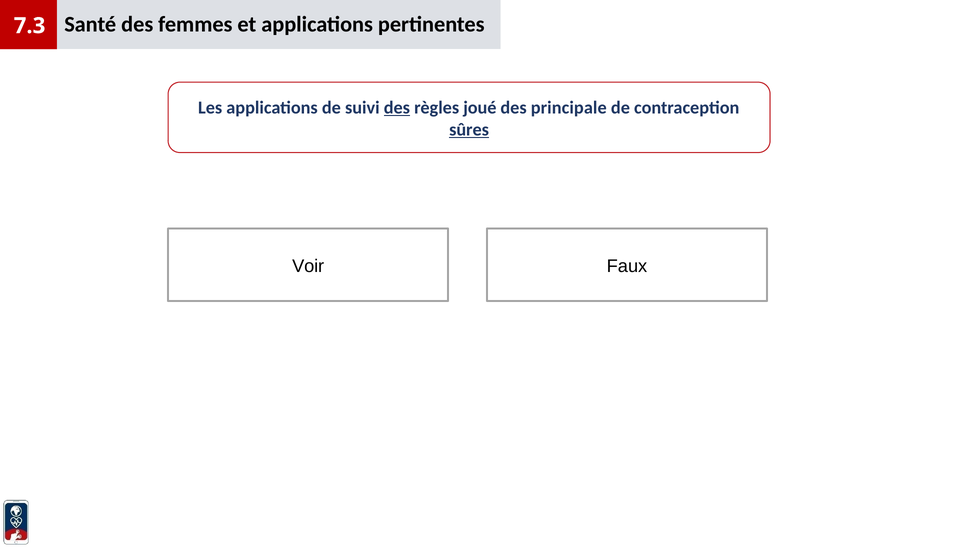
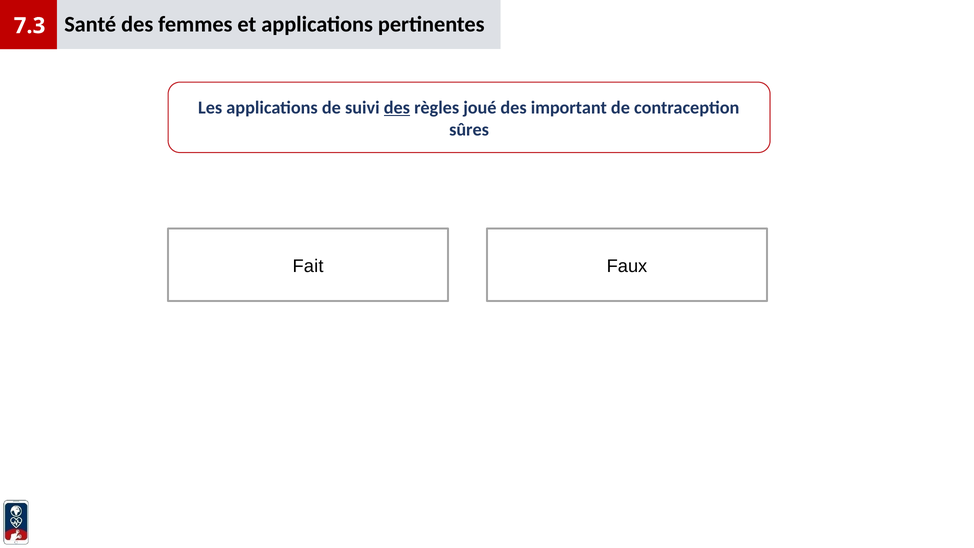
principale: principale -> important (569, 108)
sûres underline: present -> none (469, 130)
Voir: Voir -> Fait (308, 266)
